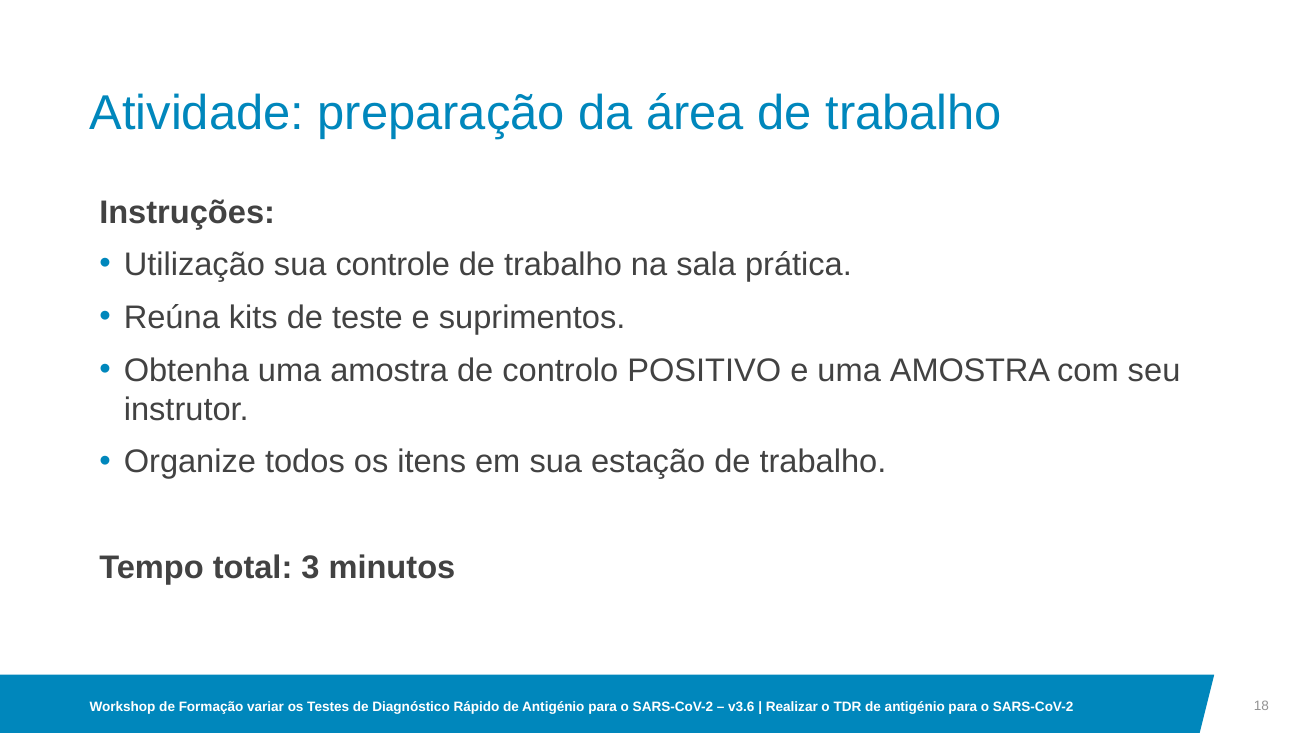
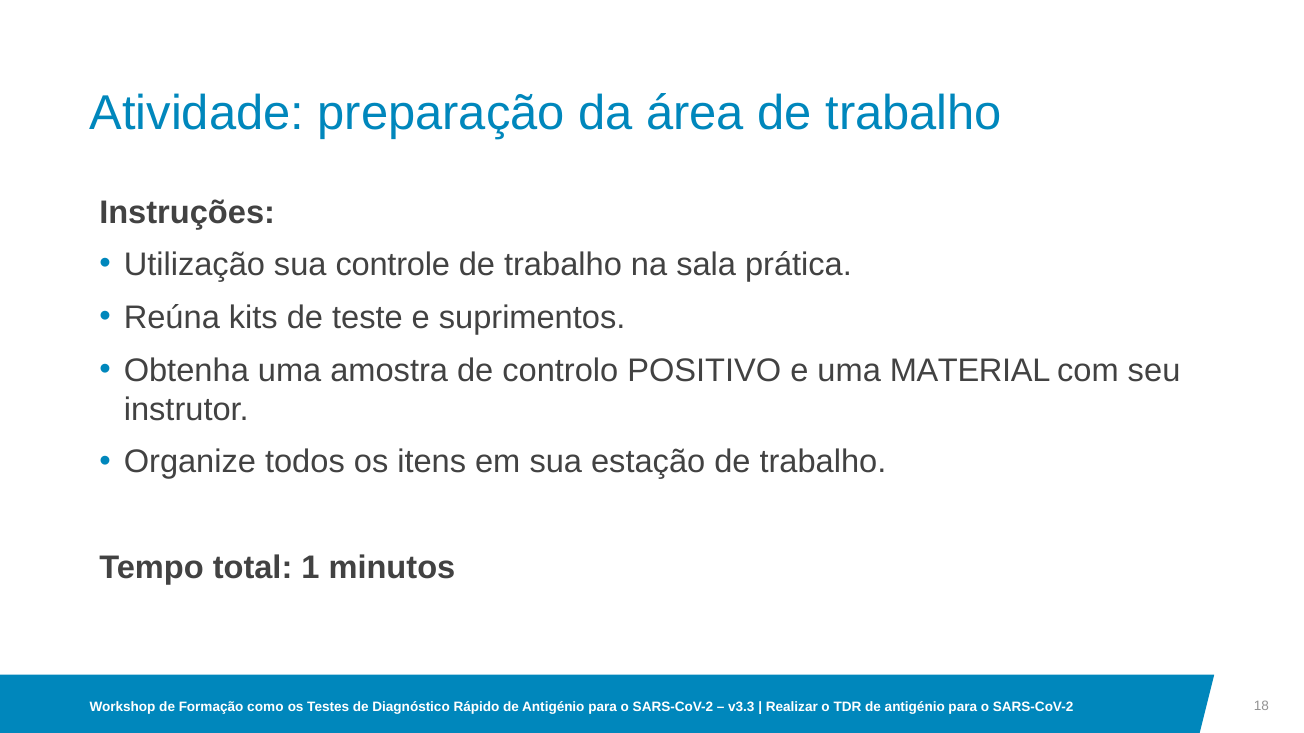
e uma AMOSTRA: AMOSTRA -> MATERIAL (970, 371)
3: 3 -> 1 (310, 568)
variar: variar -> como (265, 708)
v3.6: v3.6 -> v3.3 (741, 708)
